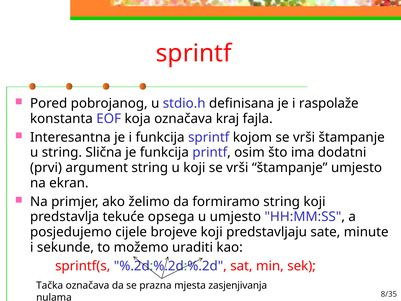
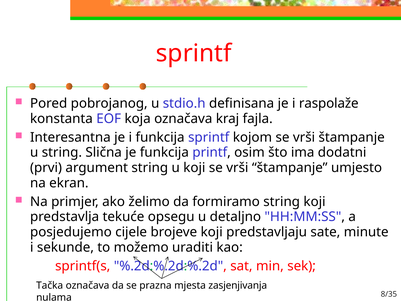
opsega: opsega -> opsegu (171, 217)
u umjesto: umjesto -> detaljno (235, 217)
